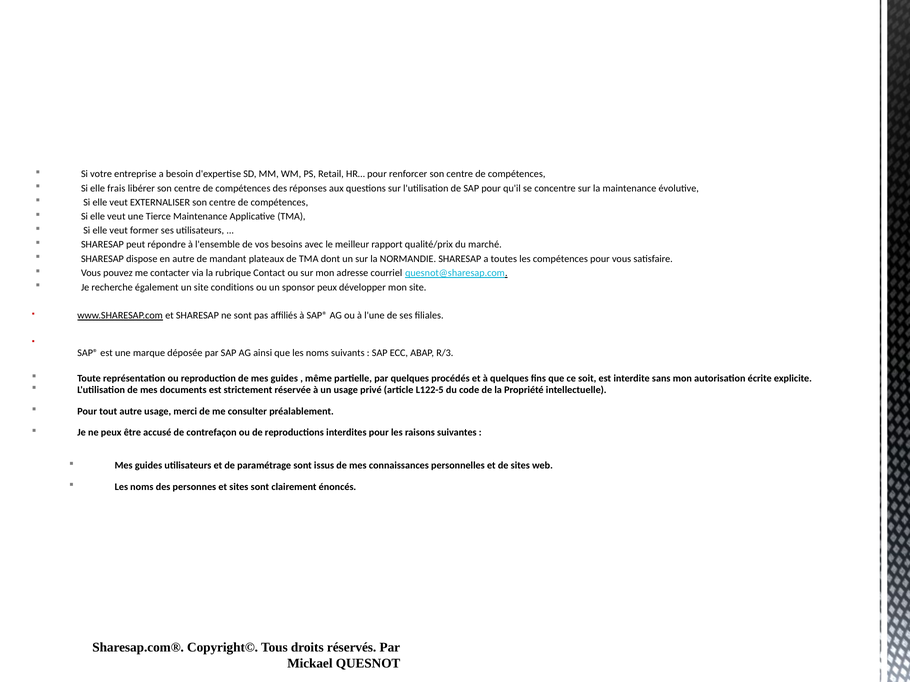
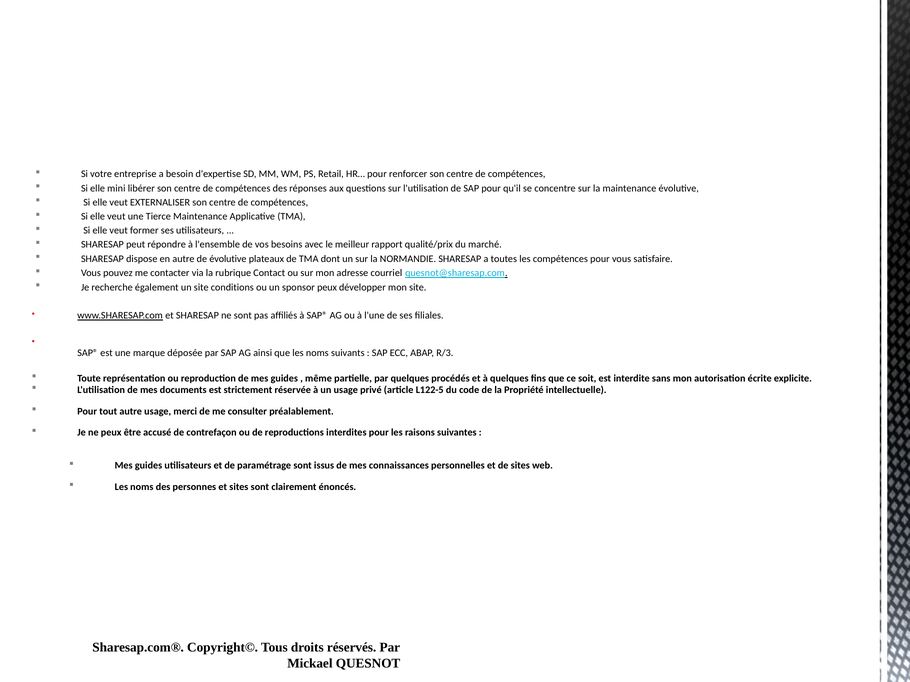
frais: frais -> mini (116, 188)
de mandant: mandant -> évolutive (228, 259)
